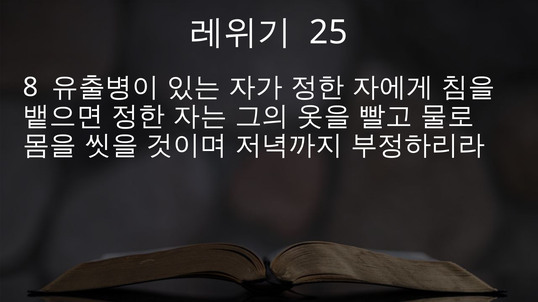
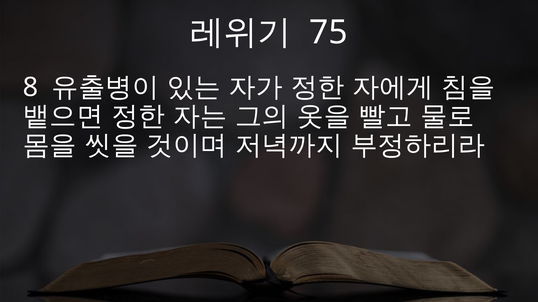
25: 25 -> 75 (328, 32)
